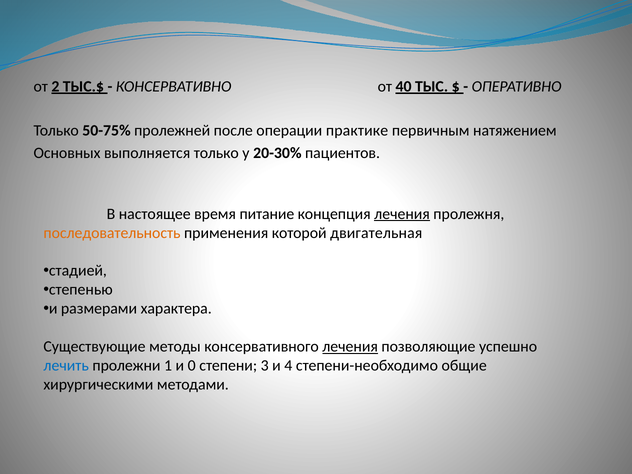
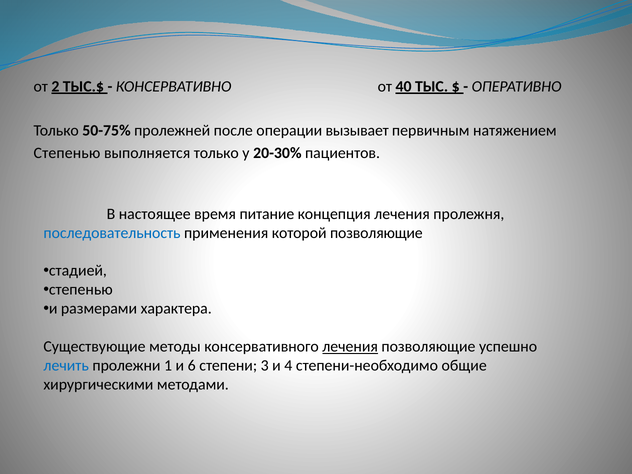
практике: практике -> вызывает (357, 131)
Основных: Основных -> Степенью (67, 153)
лечения underline: present -> none (402, 214)
последовательность colour: orange -> blue (112, 233)
которой двигательная: двигательная -> позволяющие (376, 233)
0: 0 -> 6 (192, 366)
